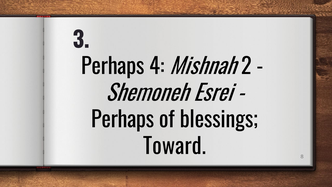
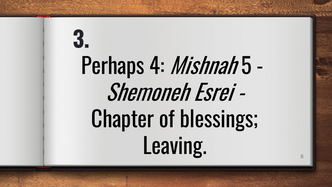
2: 2 -> 5 (246, 67)
Perhaps: Perhaps -> Chapter (123, 120)
Toward: Toward -> Leaving (175, 147)
